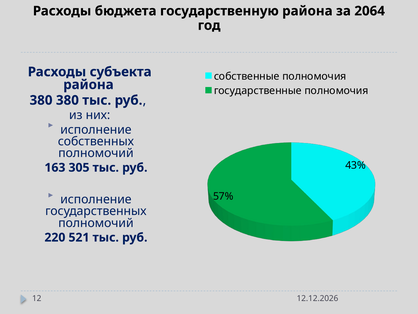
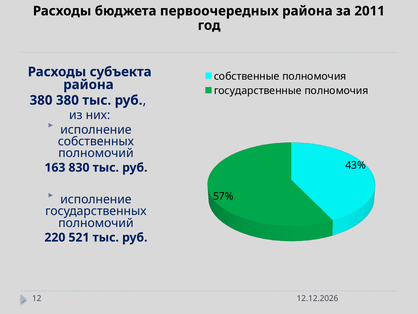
государственную: государственную -> первоочередных (219, 11)
2064: 2064 -> 2011 (370, 11)
305: 305 -> 830 (79, 167)
